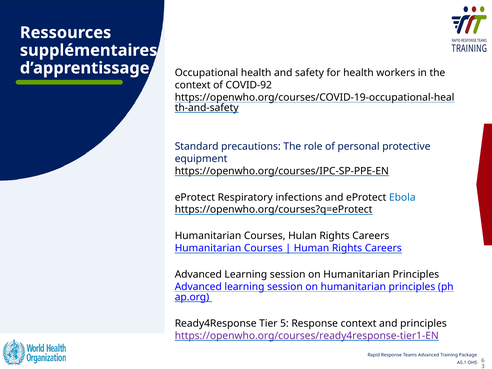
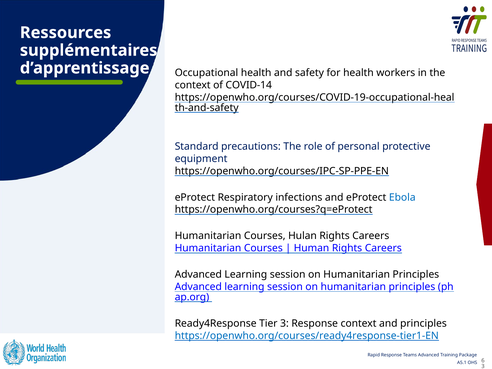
COVID-92: COVID-92 -> COVID-14 (249, 85)
Tier 5: 5 -> 3 (284, 323)
https://openwho.org/courses/ready4response-tier1-EN colour: purple -> blue (307, 336)
